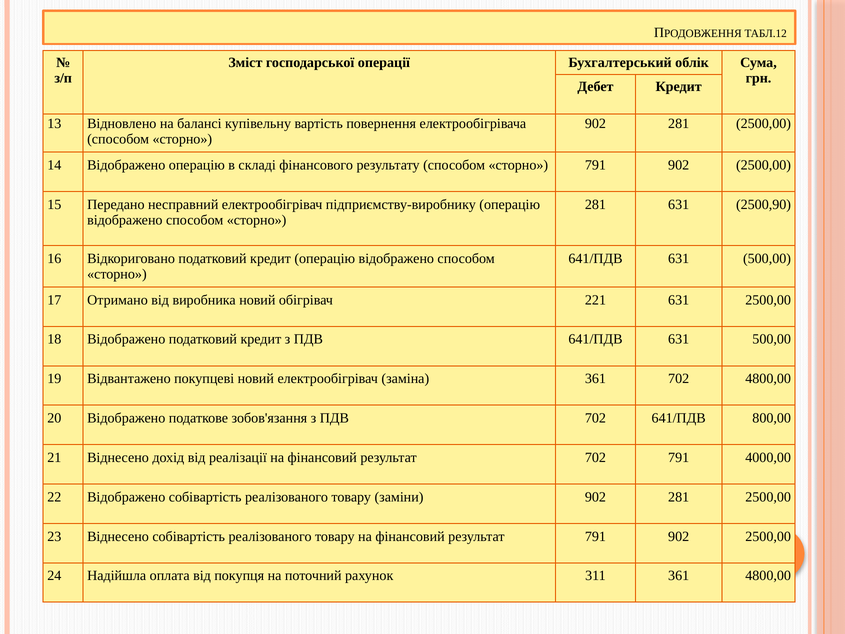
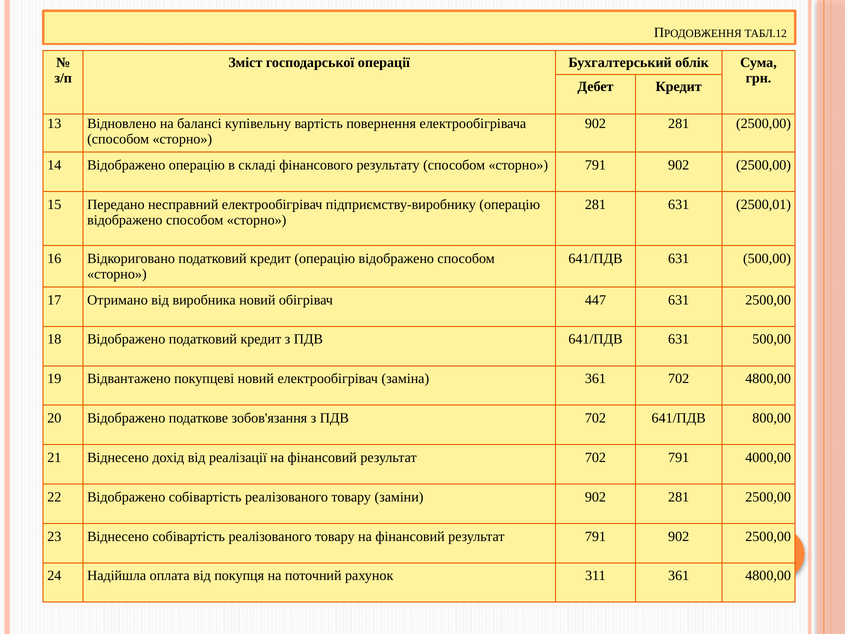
2500,90: 2500,90 -> 2500,01 (764, 204)
221: 221 -> 447 (595, 300)
